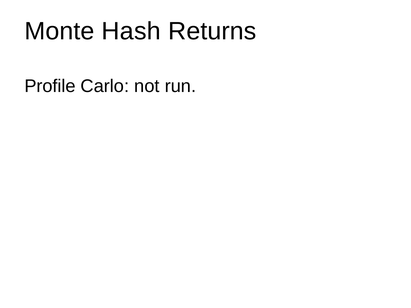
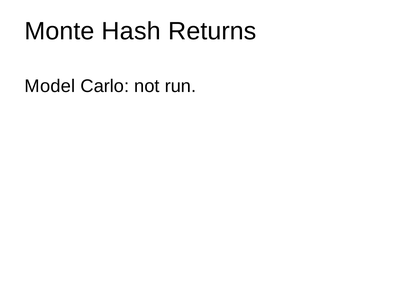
Profile: Profile -> Model (50, 86)
